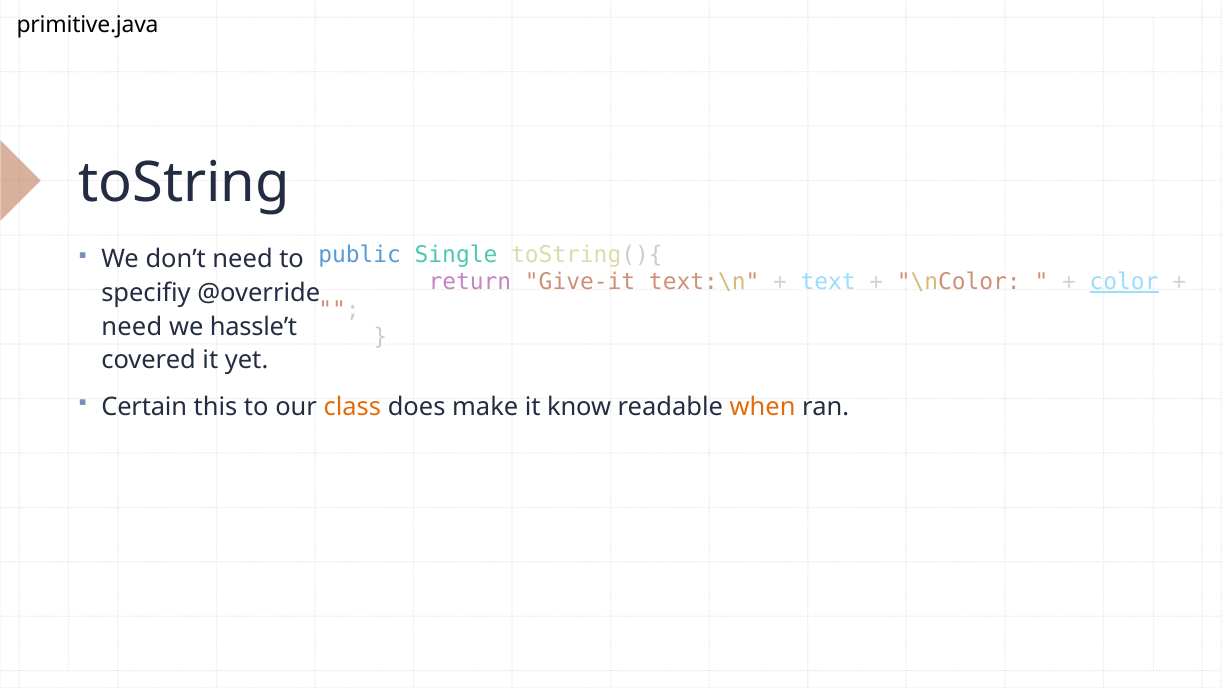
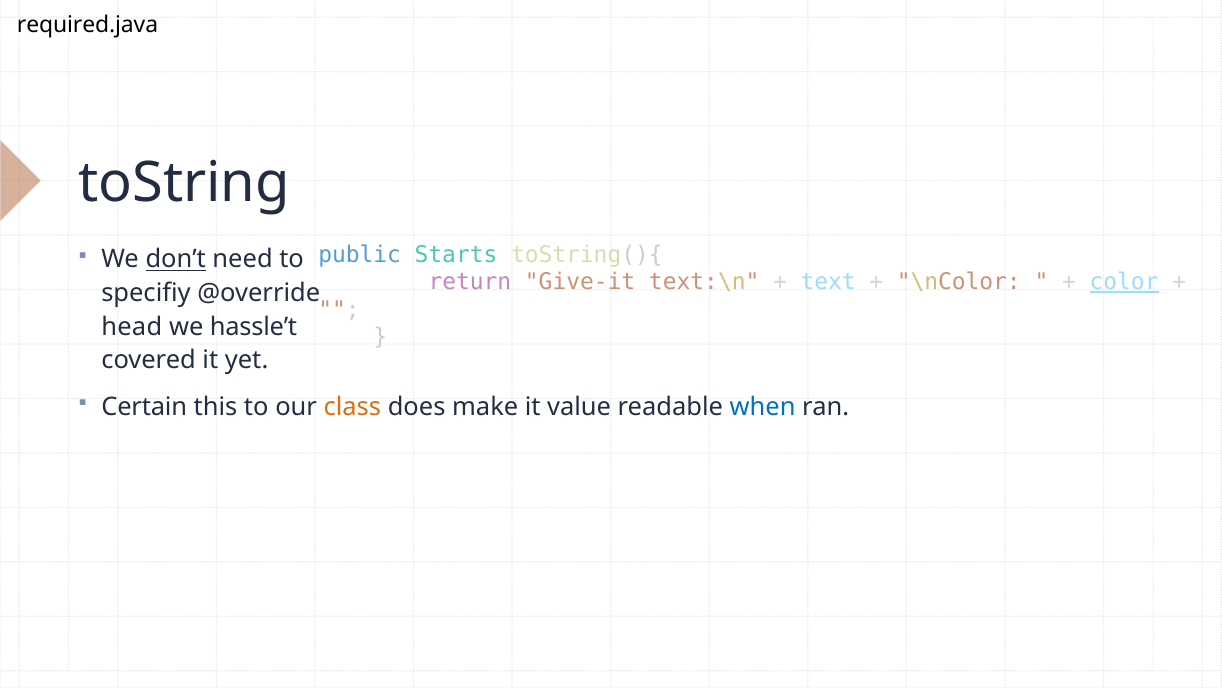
primitive.java: primitive.java -> required.java (88, 25)
Single: Single -> Starts (456, 254)
don’t underline: none -> present (176, 259)
need: need -> head (132, 326)
know: know -> value (579, 406)
when colour: orange -> blue (763, 406)
